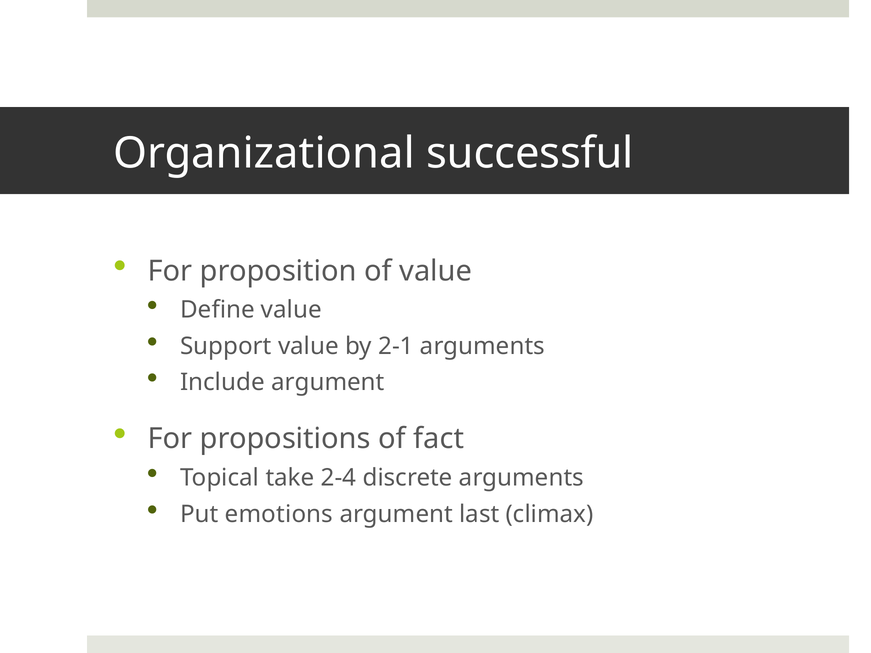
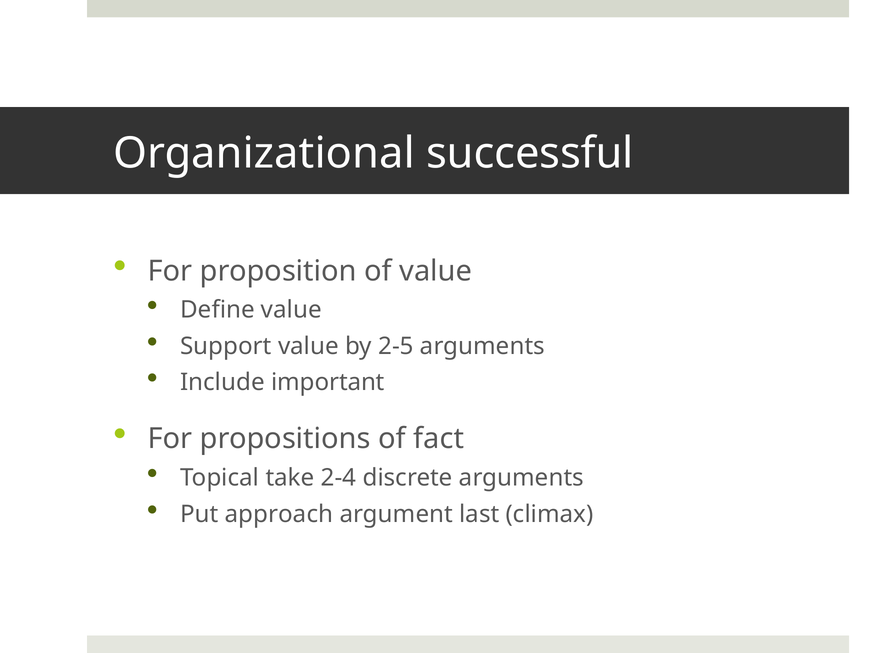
2-1: 2-1 -> 2-5 (396, 346)
Include argument: argument -> important (328, 383)
emotions: emotions -> approach (279, 514)
